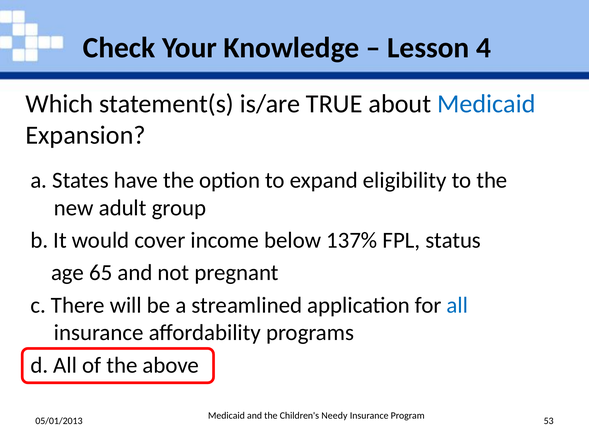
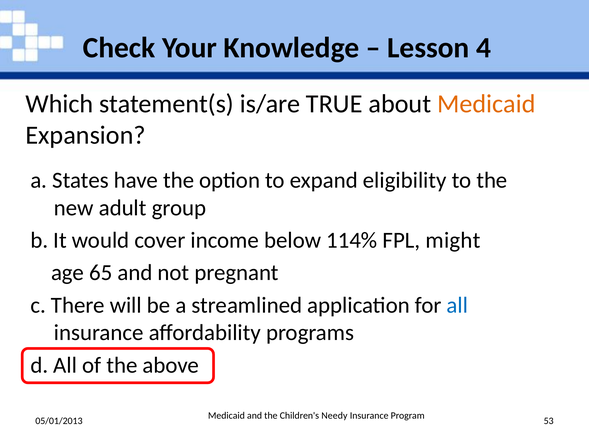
Medicaid colour: blue -> orange (486, 104)
137%: 137% -> 114% (352, 240)
status: status -> might (453, 240)
